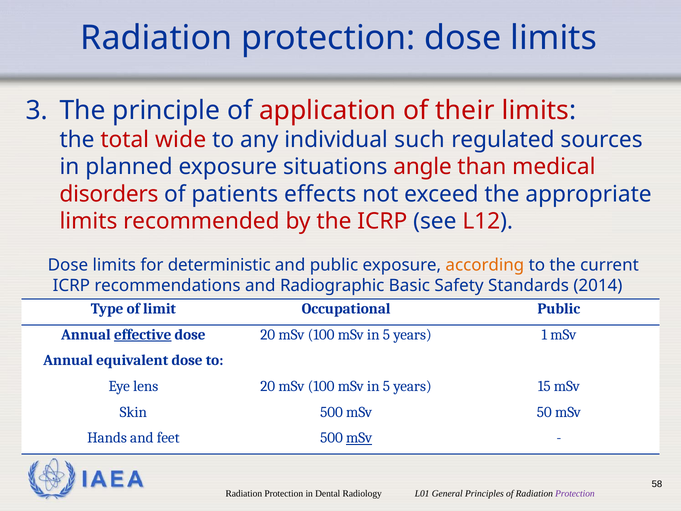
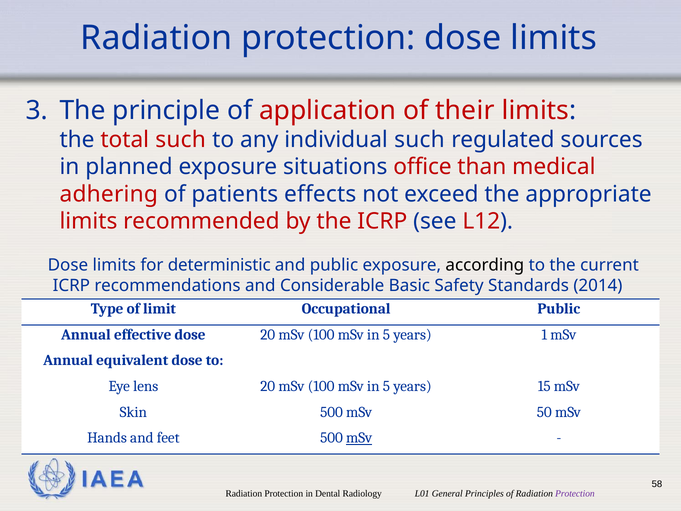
total wide: wide -> such (181, 140)
angle: angle -> office (422, 167)
disorders: disorders -> adhering (109, 194)
according colour: orange -> black (485, 265)
Radiographic: Radiographic -> Considerable (332, 286)
effective underline: present -> none (143, 335)
